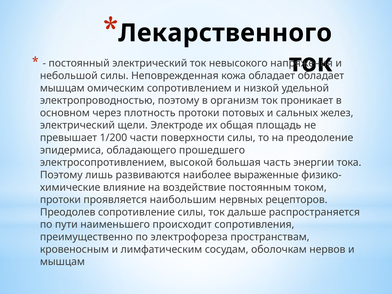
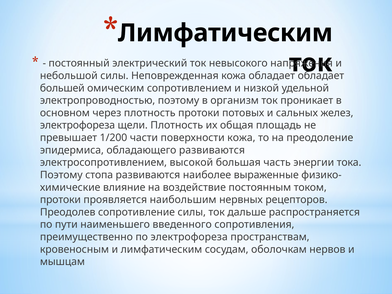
Лекарственного: Лекарственного -> Лимфатическим (225, 33)
мышцам: мышцам -> большей (62, 88)
электрический: электрический -> электрофореза (77, 125)
щели Электроде: Электроде -> Плотность (177, 125)
поверхности силы: силы -> кожа (241, 138)
обладающего прошедшего: прошедшего -> развиваются (212, 150)
лишь: лишь -> стопа (99, 175)
происходит: происходит -> введенного (182, 225)
